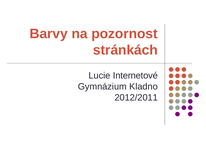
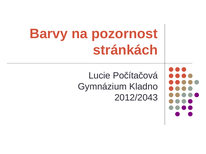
Internetové: Internetové -> Počítačová (135, 76)
2012/2011: 2012/2011 -> 2012/2043 (136, 98)
